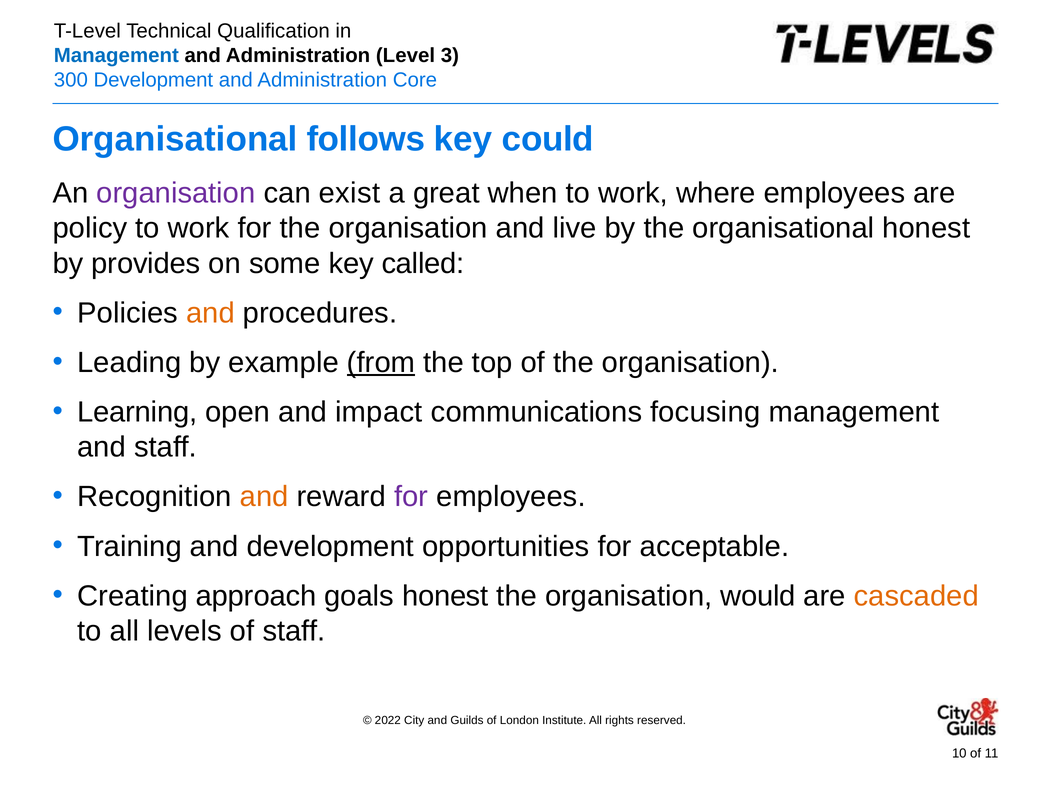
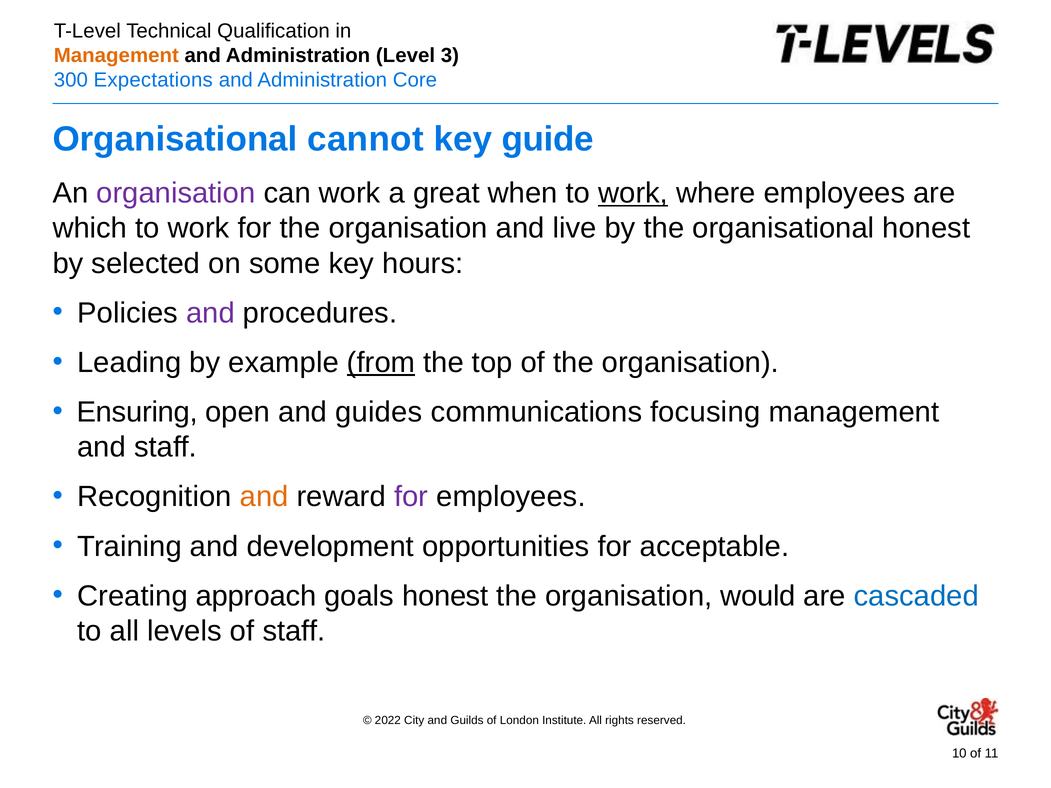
Management colour: blue -> orange (116, 56)
Development: Development -> Expectations (153, 80)
follows: follows -> cannot (365, 139)
could: could -> guide (548, 139)
can exist: exist -> work (350, 193)
work underline: none -> present (633, 193)
policy: policy -> which (90, 228)
provides: provides -> selected (146, 263)
called: called -> hours (423, 263)
and colour: orange -> purple (210, 313)
Learning: Learning -> Ensuring (137, 412)
impact: impact -> guides (379, 412)
cascaded colour: orange -> blue (916, 596)
